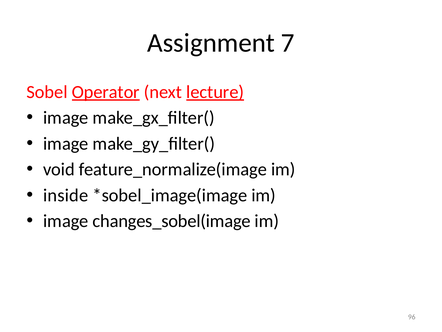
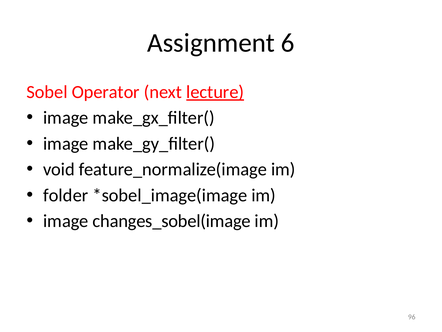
7: 7 -> 6 (288, 43)
Operator underline: present -> none (106, 92)
inside: inside -> folder (66, 195)
